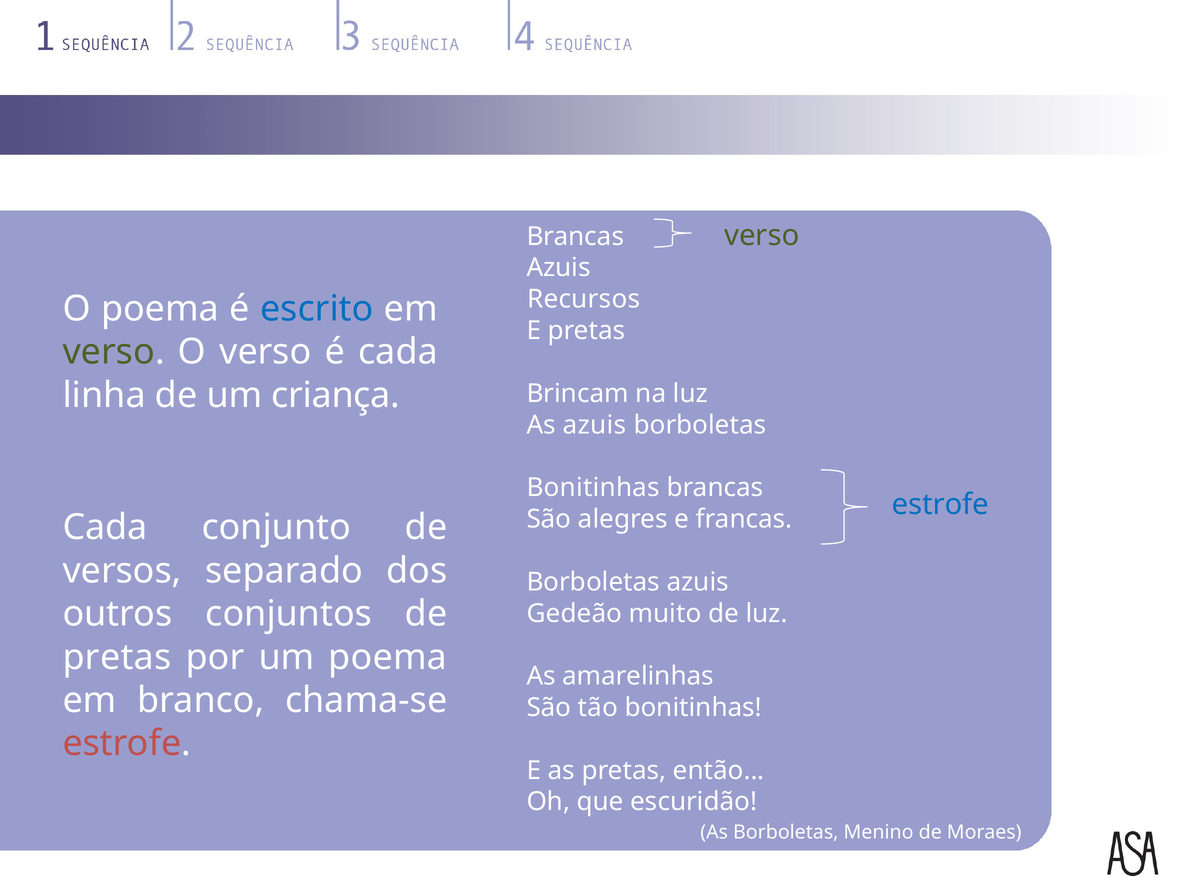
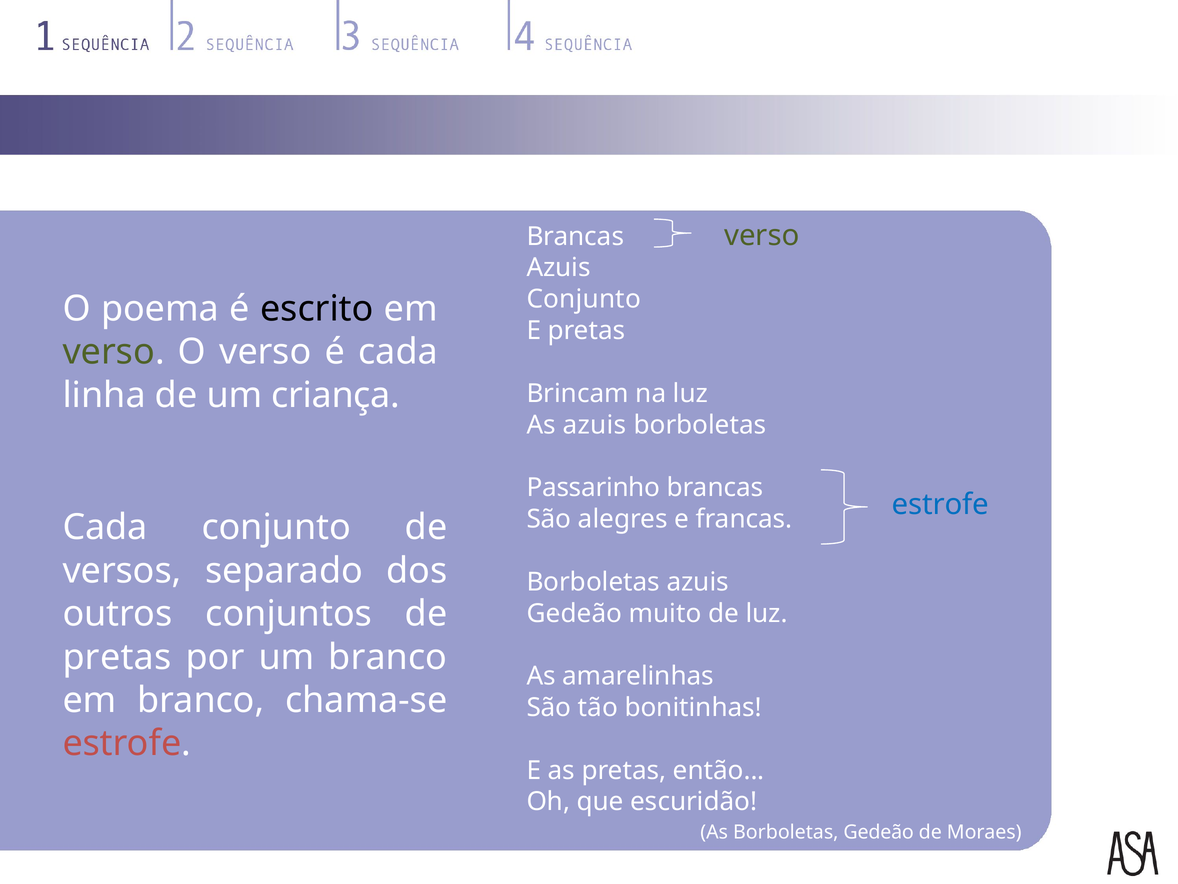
Recursos: Recursos -> Conjunto (584, 299)
escrito colour: blue -> black (317, 309)
Bonitinhas: Bonitinhas -> Passarinho (593, 487)
um poema: poema -> branco (388, 657)
Borboletas Menino: Menino -> Gedeão (879, 832)
